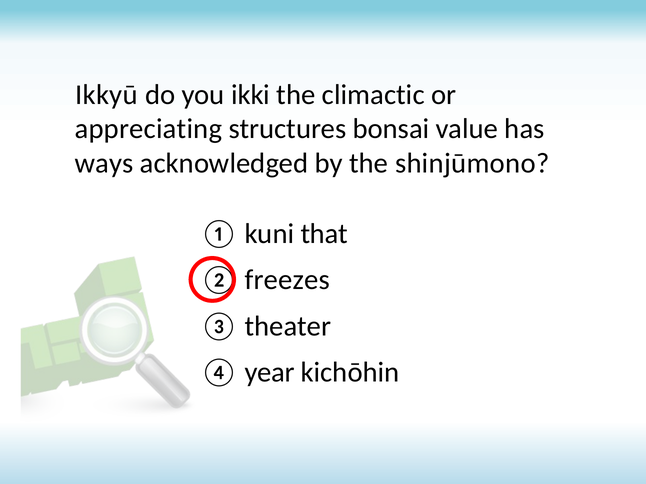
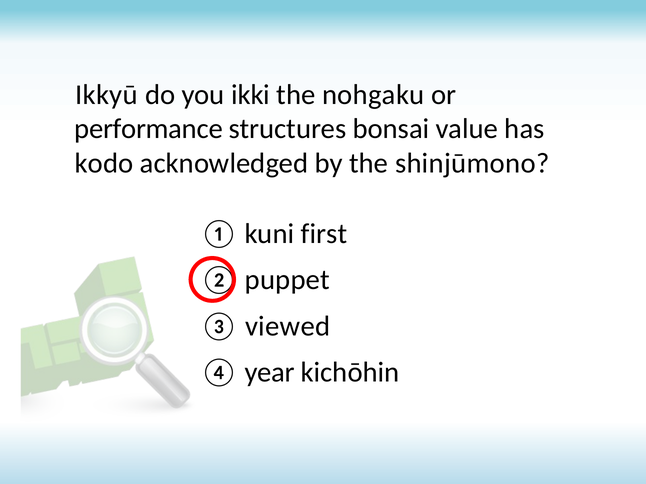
climactic: climactic -> nohgaku (373, 95)
appreciating: appreciating -> performance (149, 129)
ways: ways -> kodo (104, 164)
that: that -> first (324, 234)
freezes: freezes -> puppet (287, 280)
theater: theater -> viewed (288, 326)
